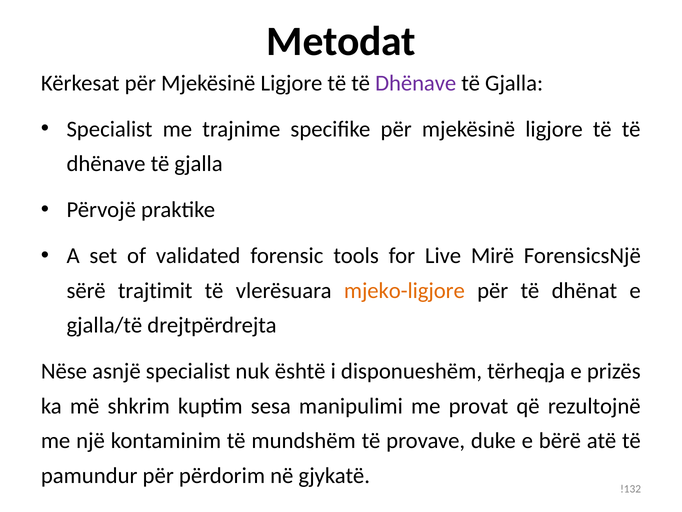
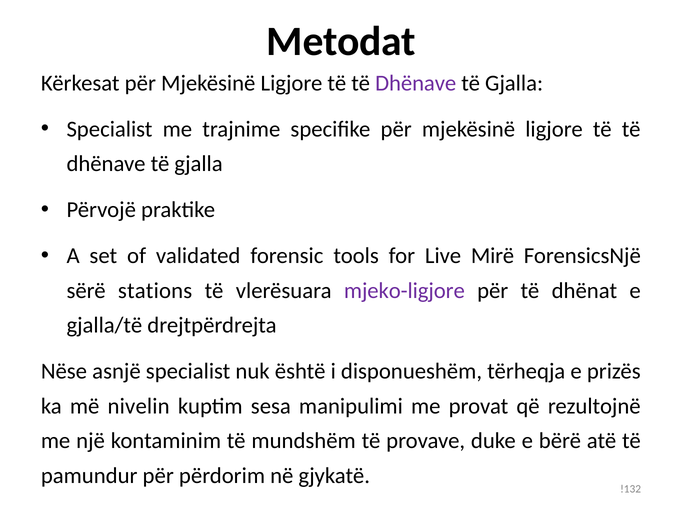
trajtimit: trajtimit -> stations (155, 290)
mjeko-ligjore colour: orange -> purple (404, 290)
shkrim: shkrim -> nivelin (139, 406)
